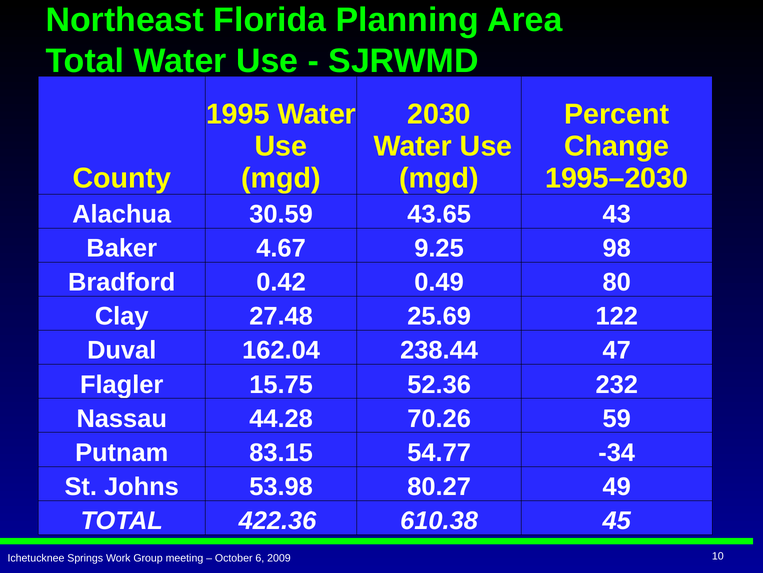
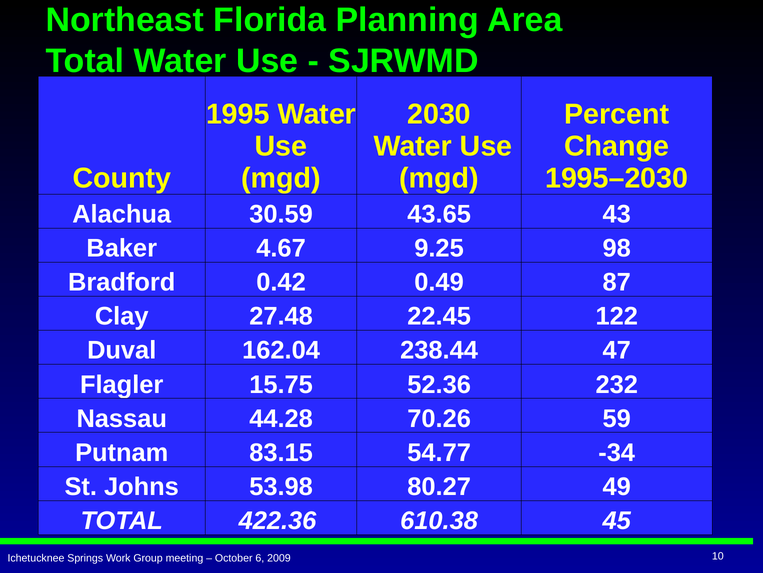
80: 80 -> 87 (617, 282)
25.69: 25.69 -> 22.45 (439, 316)
